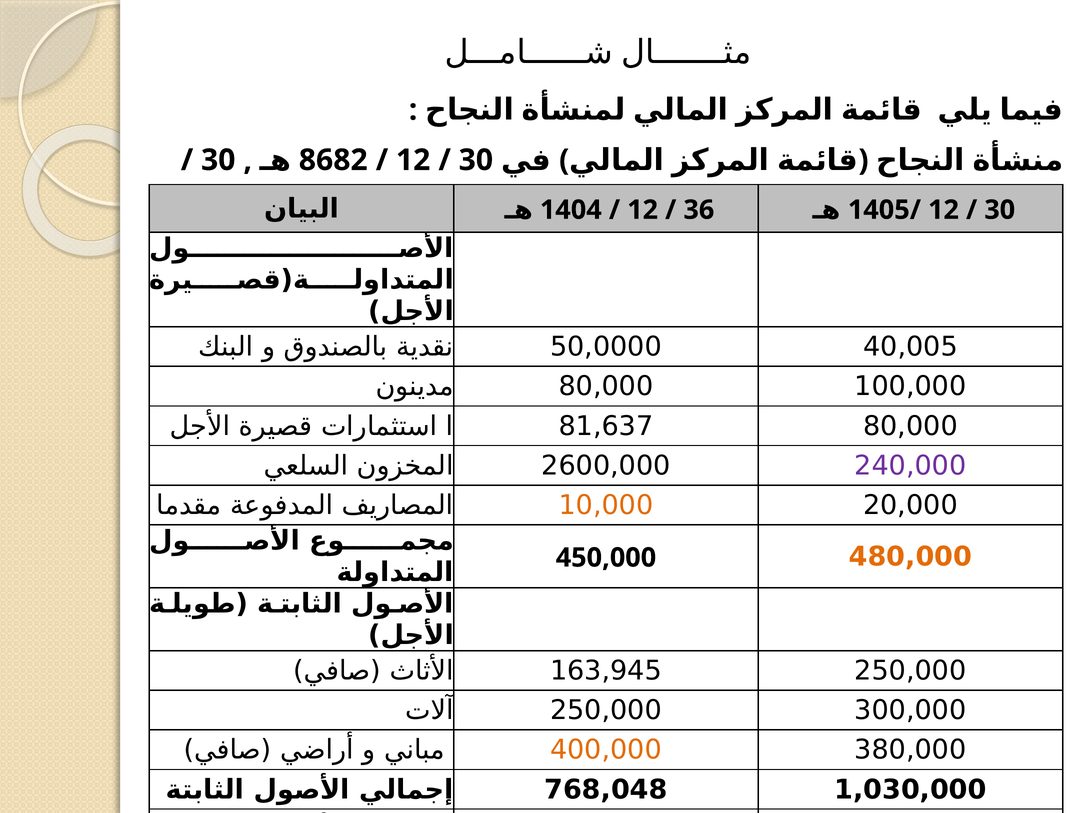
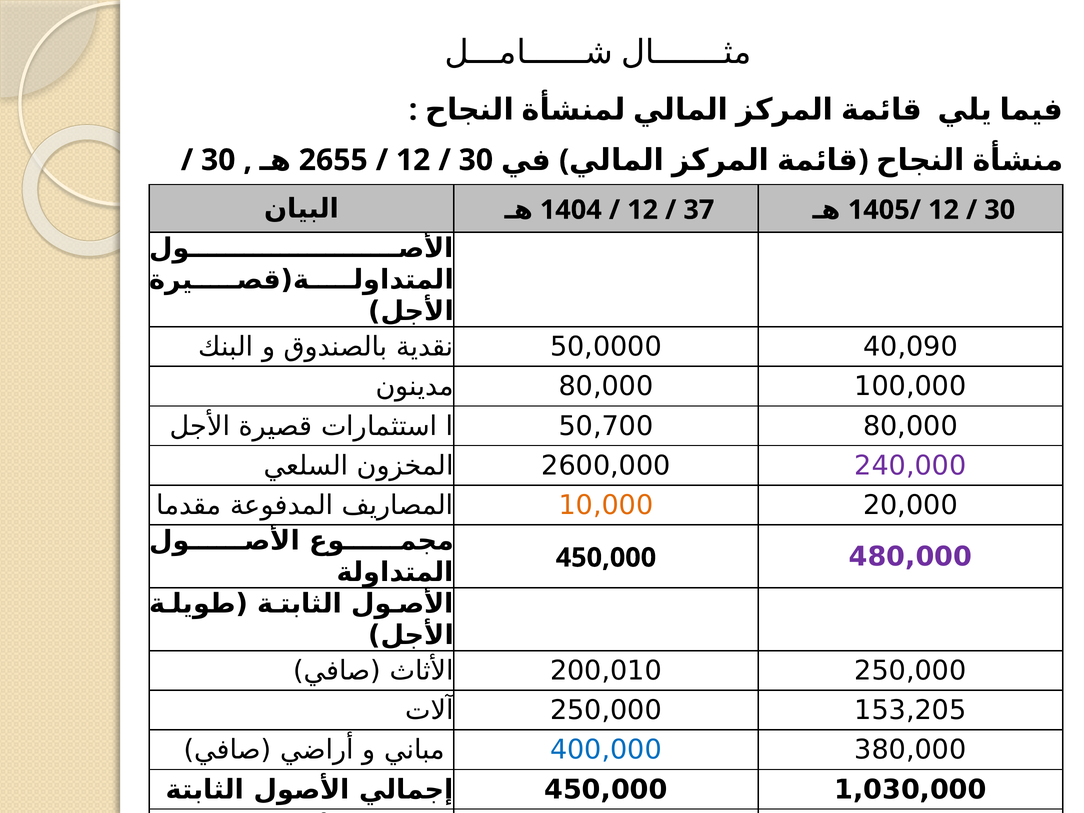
8682: 8682 -> 2655 (333, 160)
36: 36 -> 37 (699, 210)
40,005: 40,005 -> 40,090 (911, 347)
81,637: 81,637 -> 50,700 (606, 426)
480,000 colour: orange -> purple (910, 557)
163,945: 163,945 -> 200,010 (606, 671)
300,000: 300,000 -> 153,205 (910, 710)
400,000 colour: orange -> blue (606, 750)
768,048: 768,048 -> 450,000 (606, 790)
